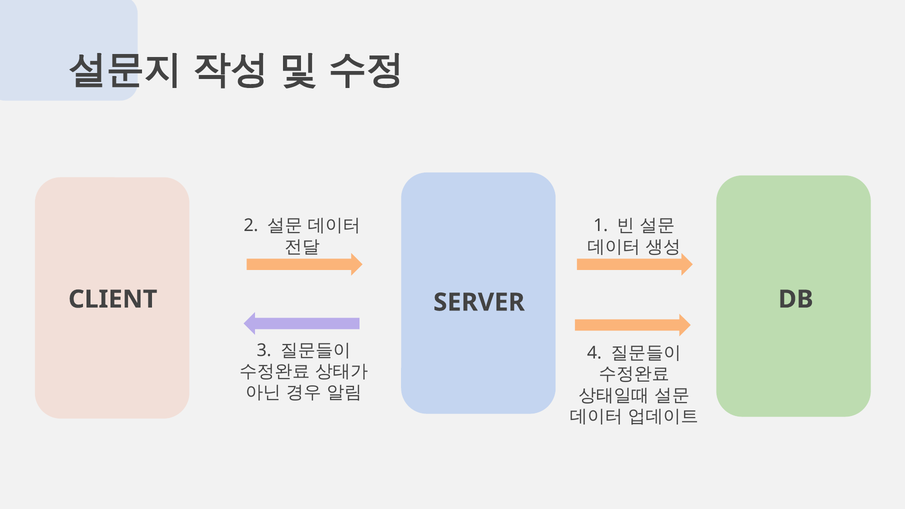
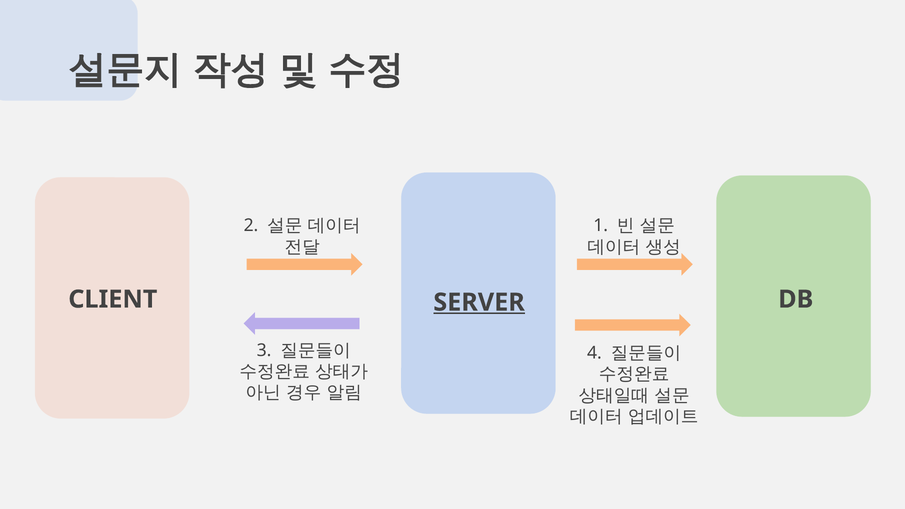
SERVER underline: none -> present (479, 302)
